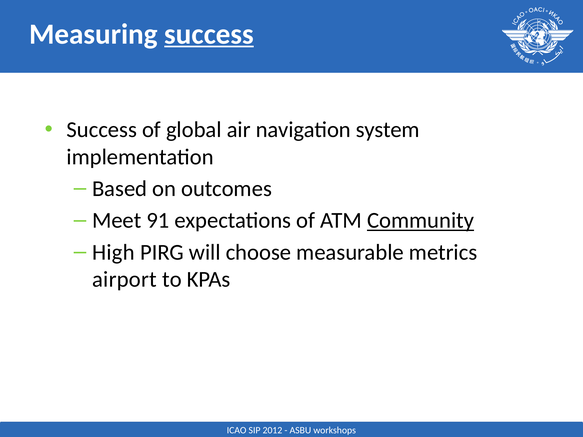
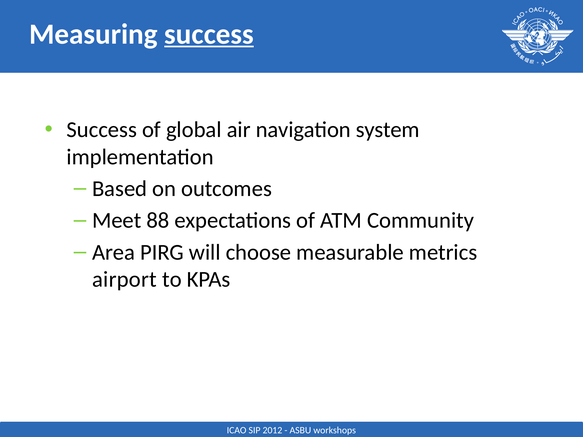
91: 91 -> 88 (158, 221)
Community underline: present -> none (421, 221)
High: High -> Area (114, 252)
